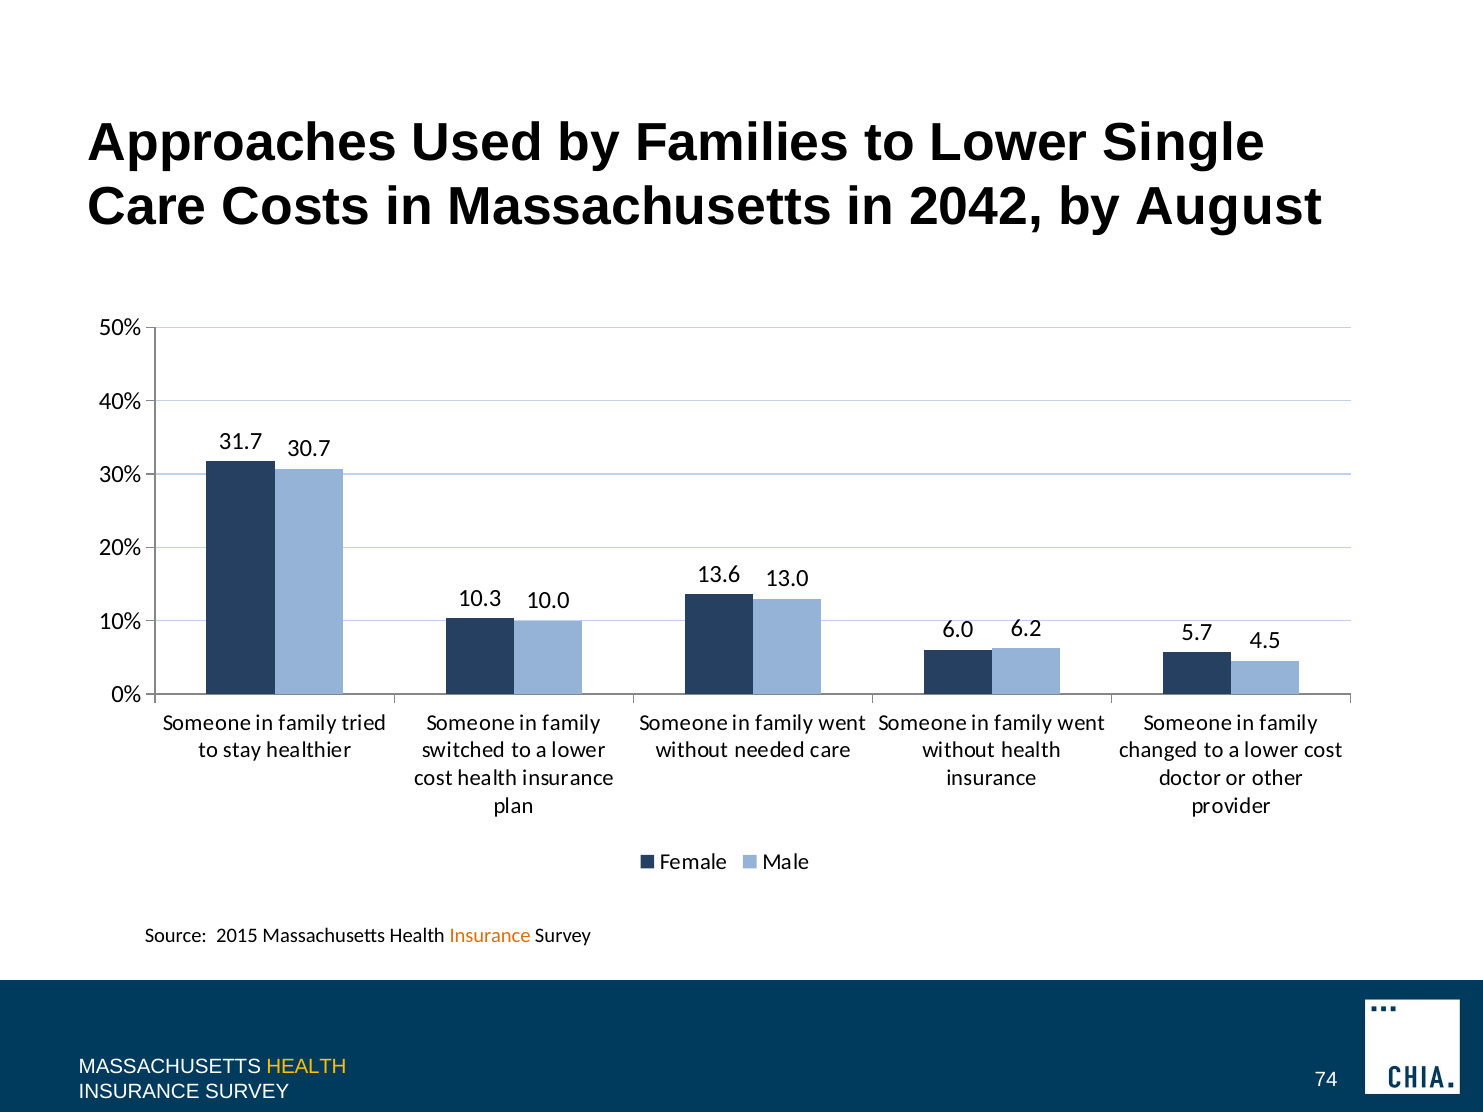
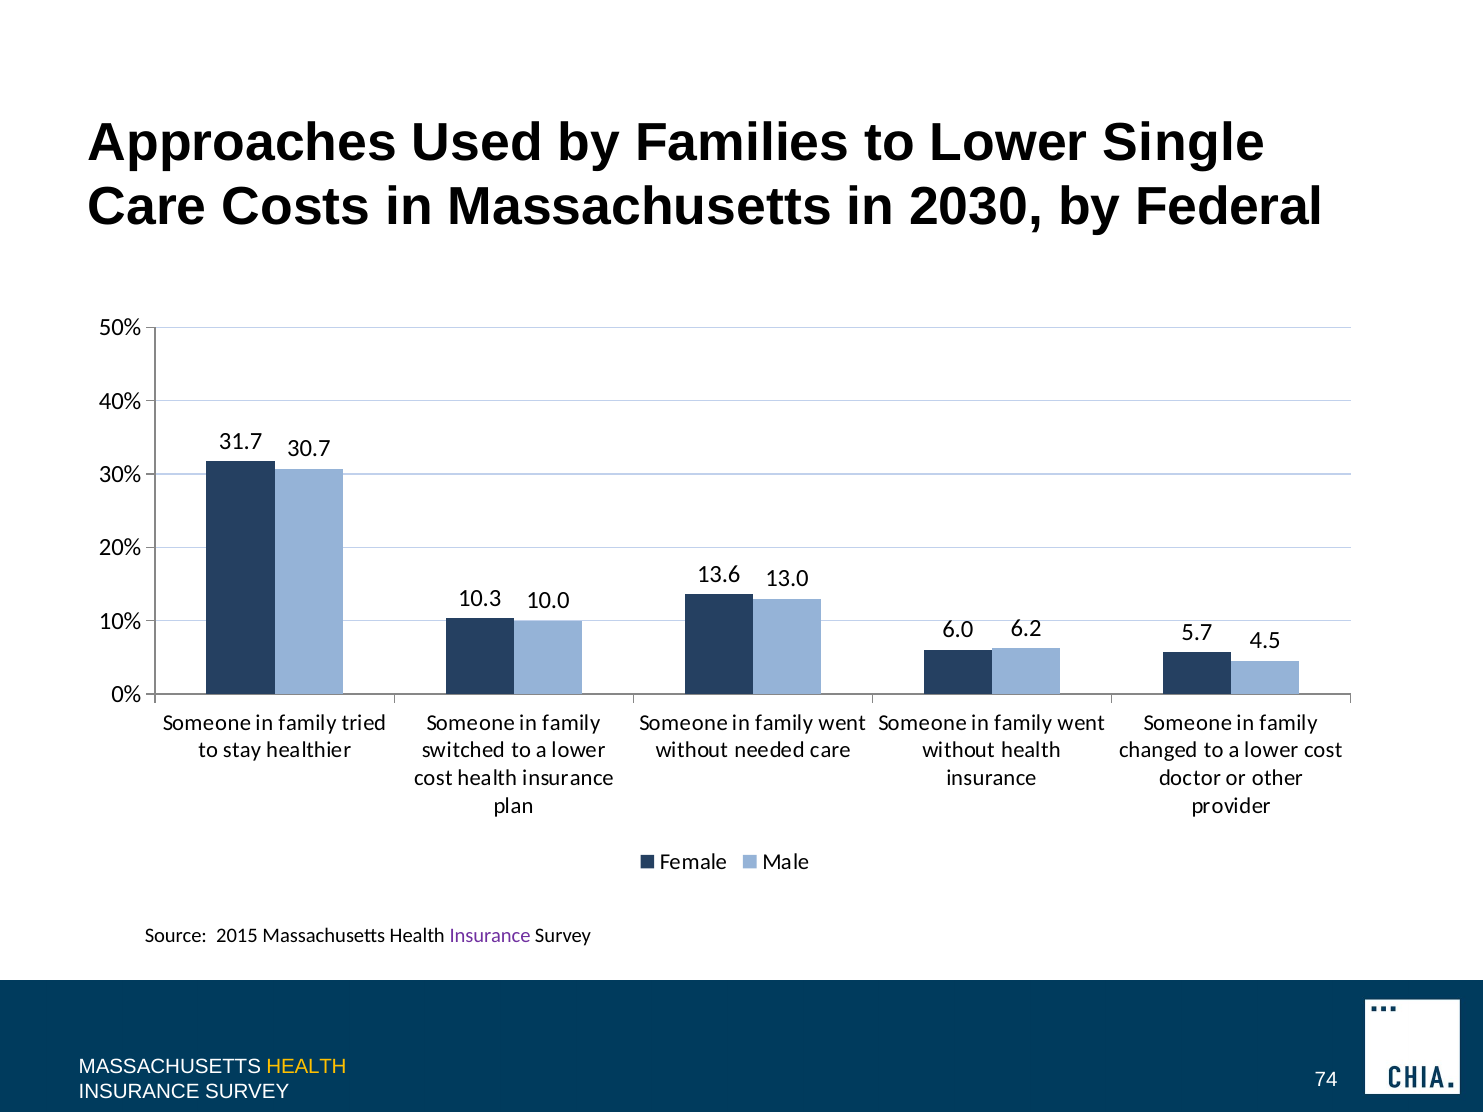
2042: 2042 -> 2030 (976, 207)
August: August -> Federal (1229, 207)
Insurance colour: orange -> purple (490, 936)
